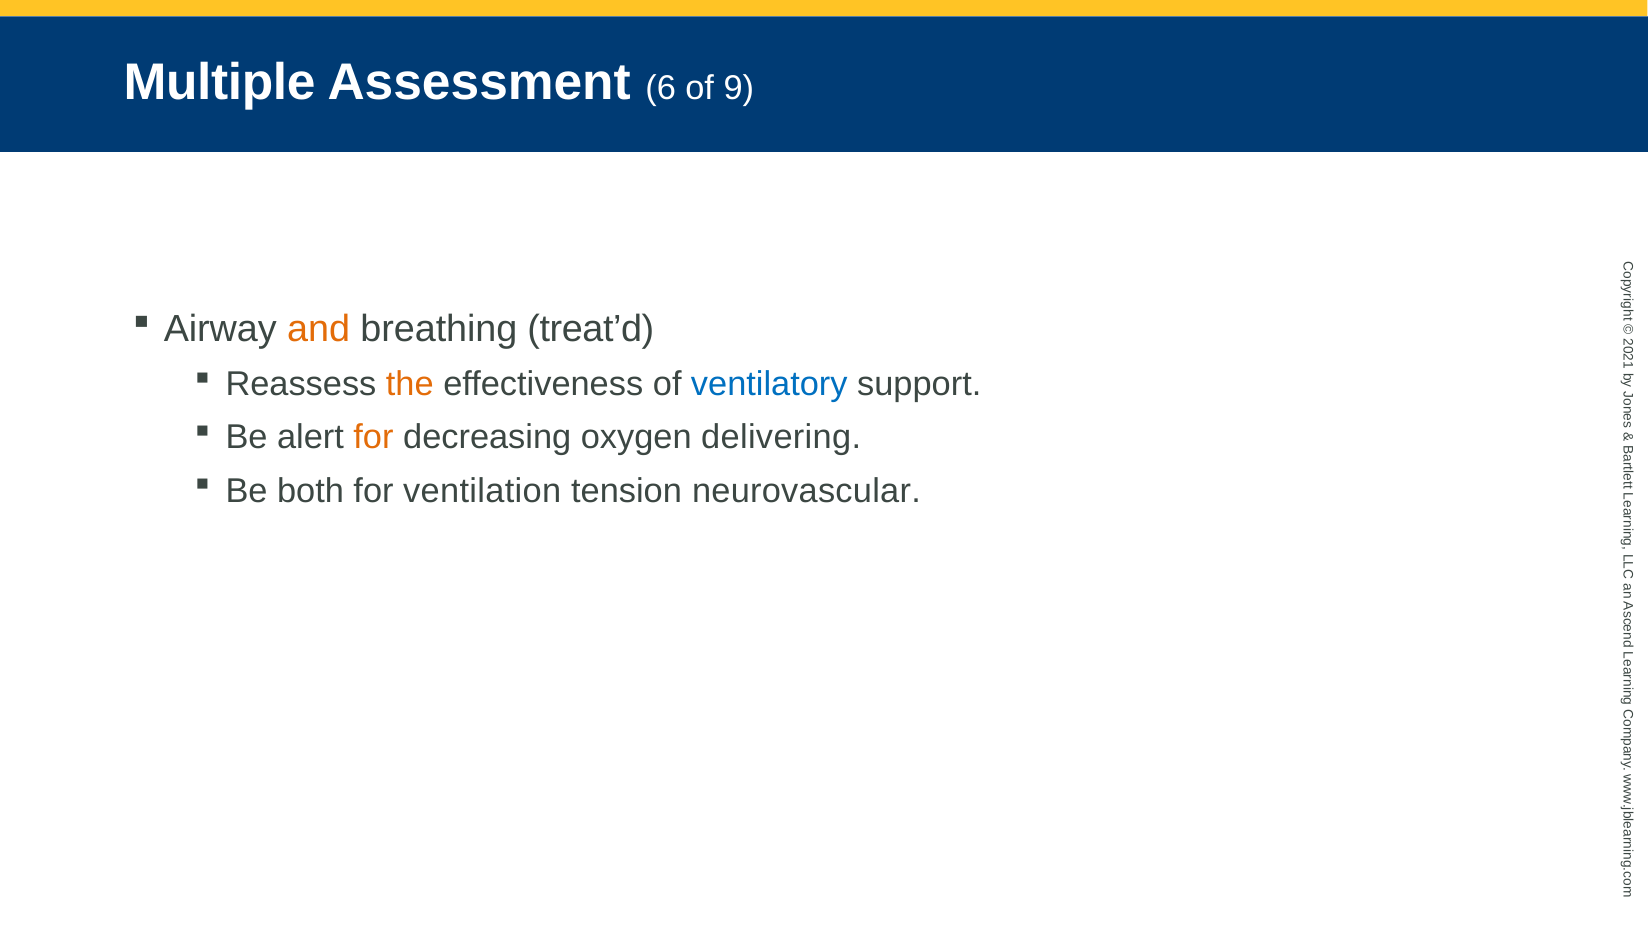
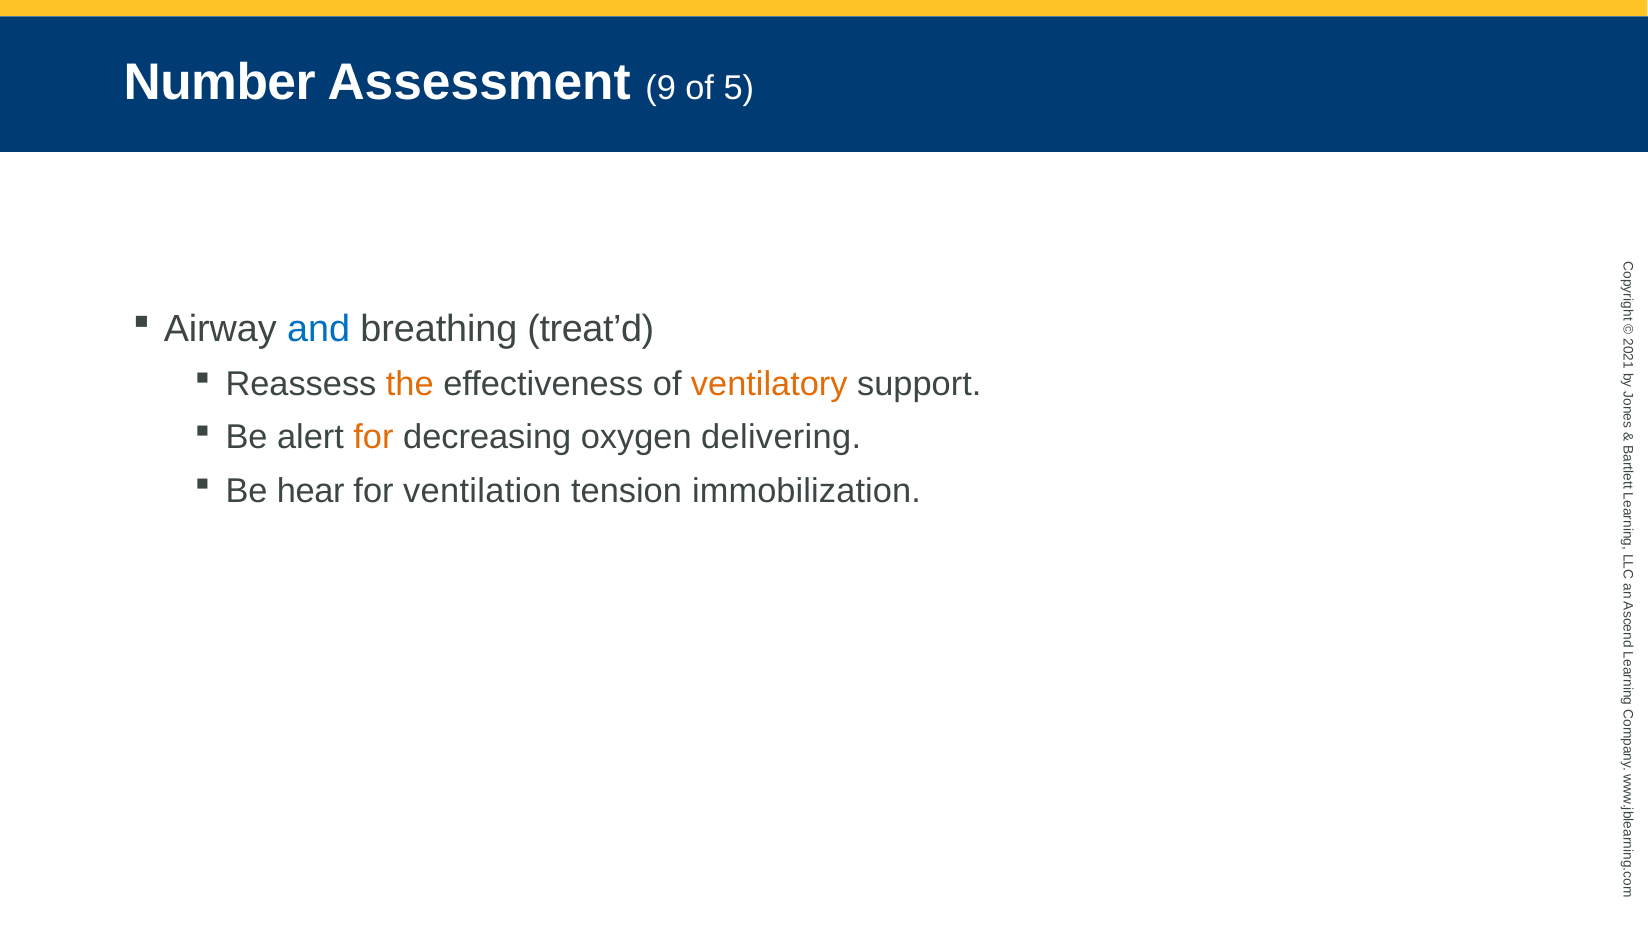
Multiple: Multiple -> Number (220, 83)
6: 6 -> 9 (661, 88)
9: 9 -> 5 (739, 88)
and colour: orange -> blue (319, 329)
ventilatory colour: blue -> orange (769, 384)
both: both -> hear (311, 491)
neurovascular: neurovascular -> immobilization (806, 491)
